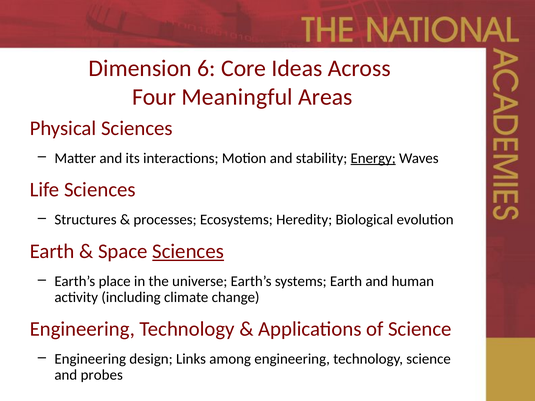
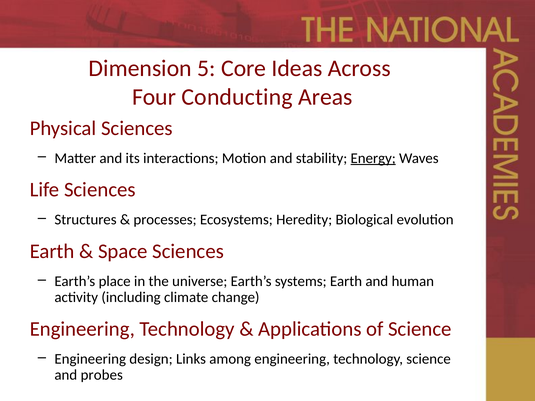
6: 6 -> 5 (206, 68)
Meaningful: Meaningful -> Conducting (237, 97)
Sciences underline: present -> none (188, 252)
